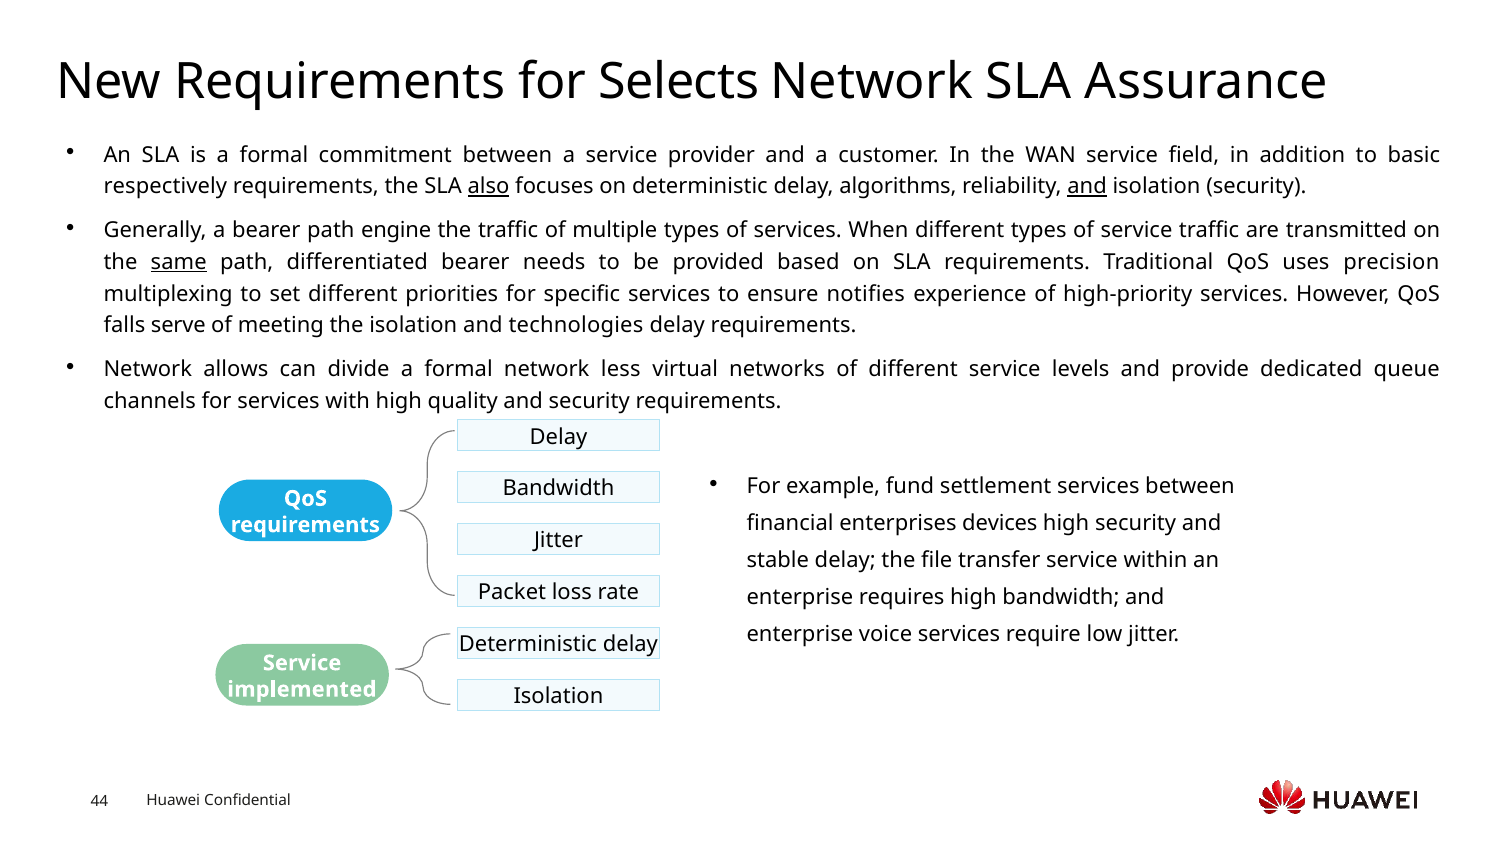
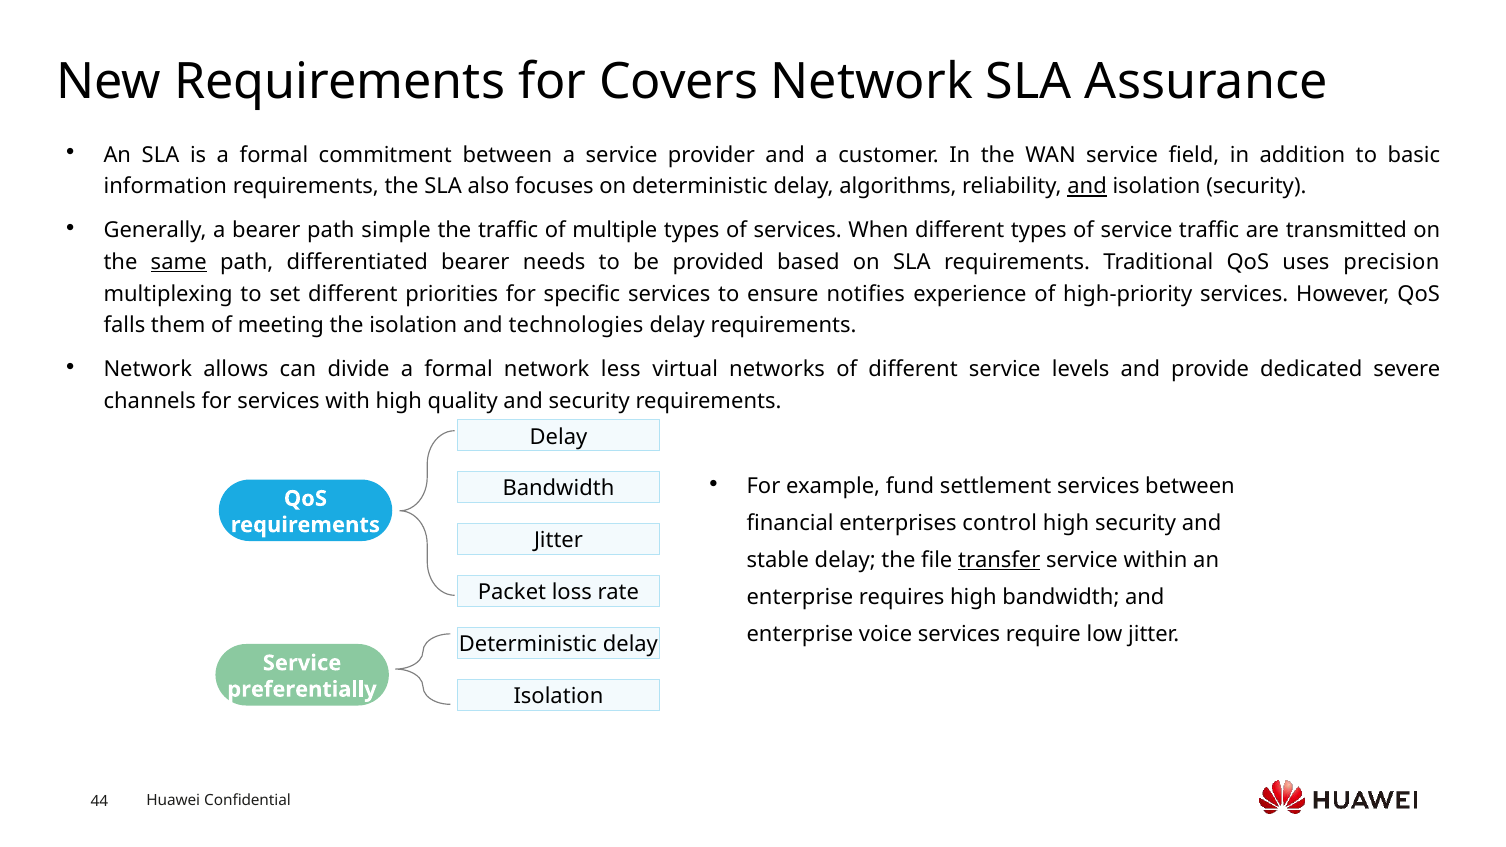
Selects: Selects -> Covers (679, 82)
respectively: respectively -> information (165, 187)
also underline: present -> none (488, 187)
engine: engine -> simple (396, 231)
serve: serve -> them (178, 325)
queue: queue -> severe (1407, 369)
devices: devices -> control (1000, 523)
transfer underline: none -> present (999, 560)
implemented: implemented -> preferentially (302, 690)
